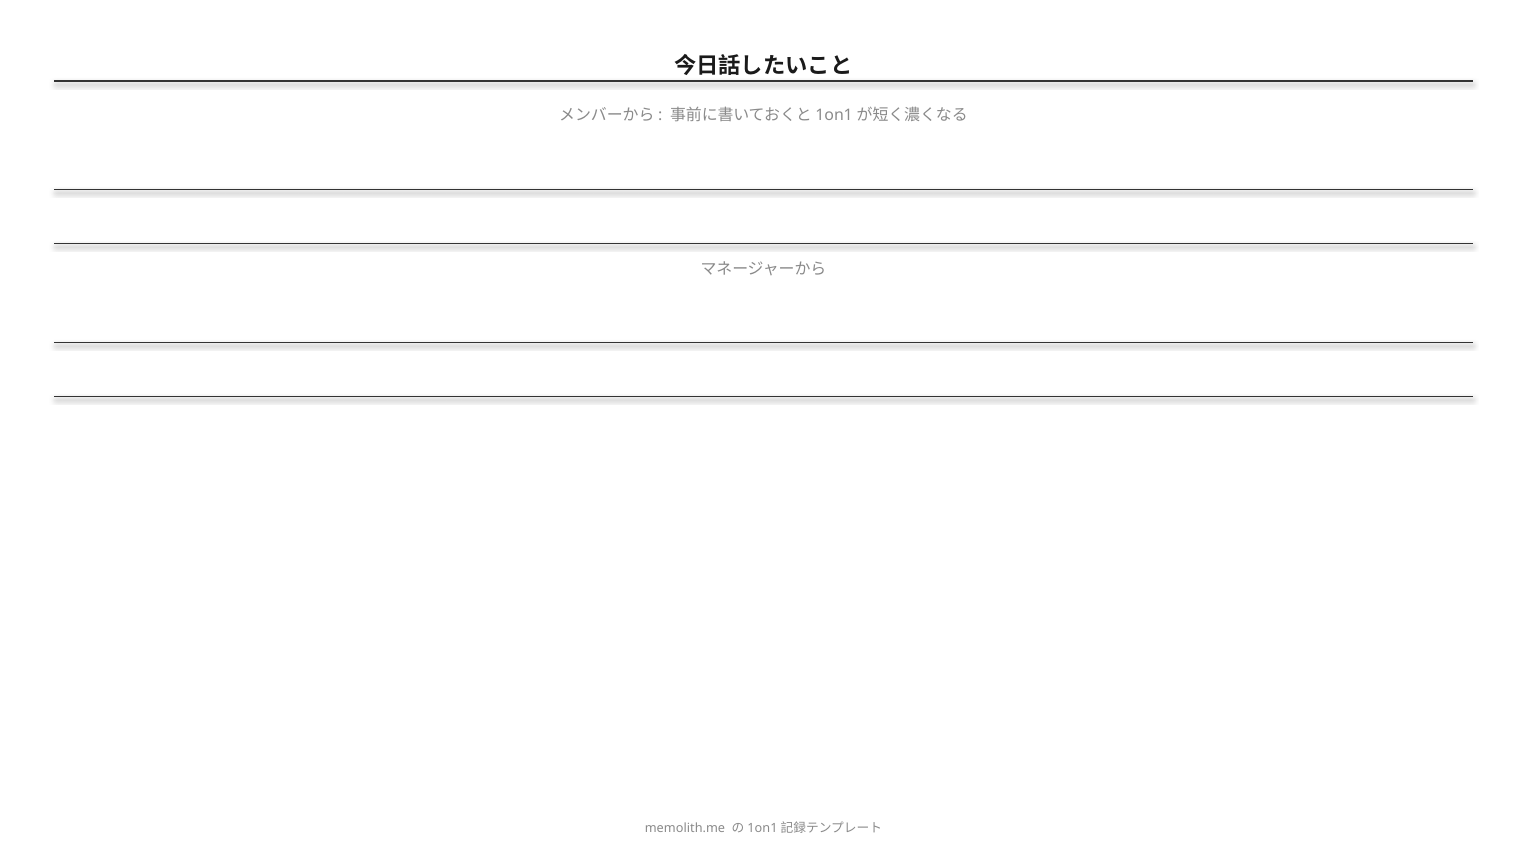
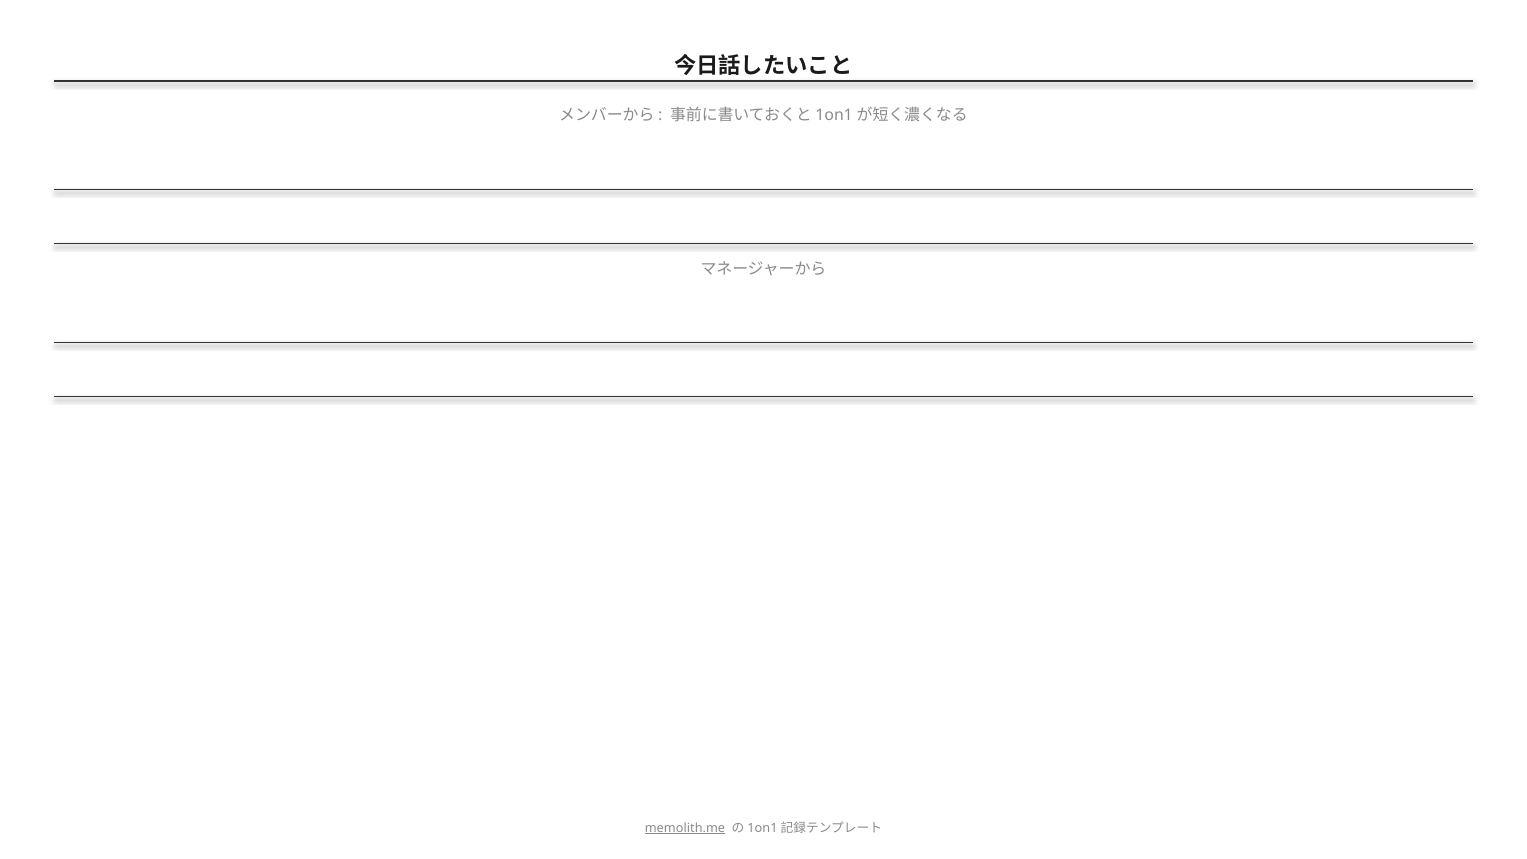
memolith.me underline: none -> present (685, 828)
